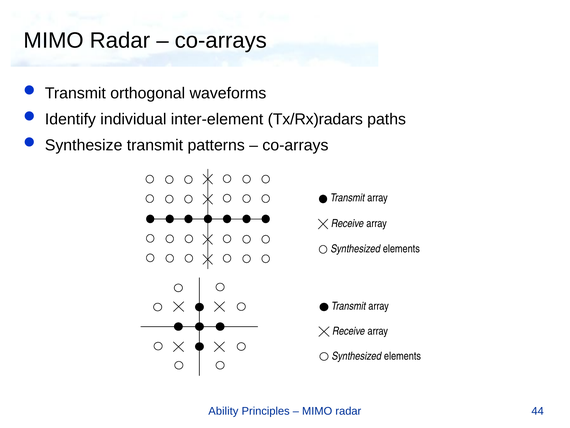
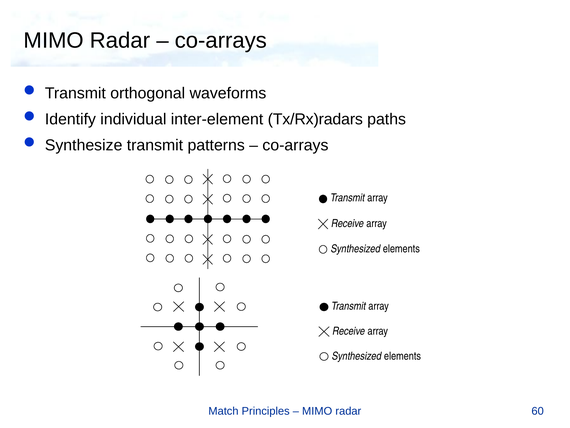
Ability: Ability -> Match (223, 411)
44: 44 -> 60 (538, 411)
